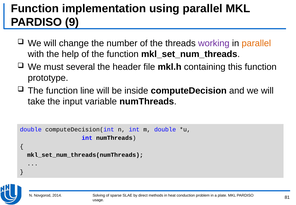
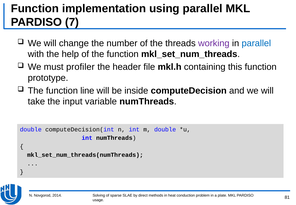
9: 9 -> 7 (72, 22)
parallel colour: orange -> blue (256, 43)
several: several -> profiler (80, 67)
